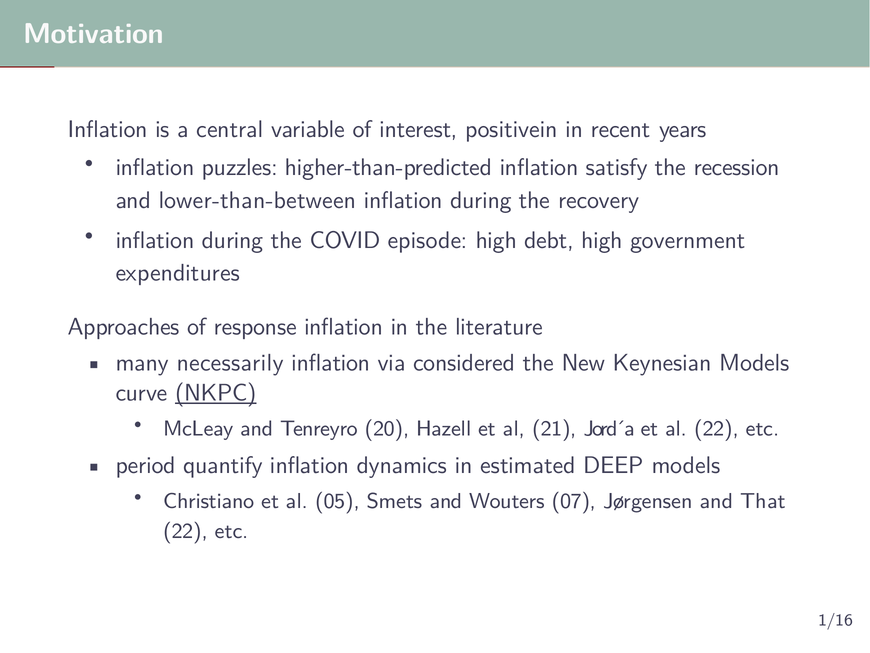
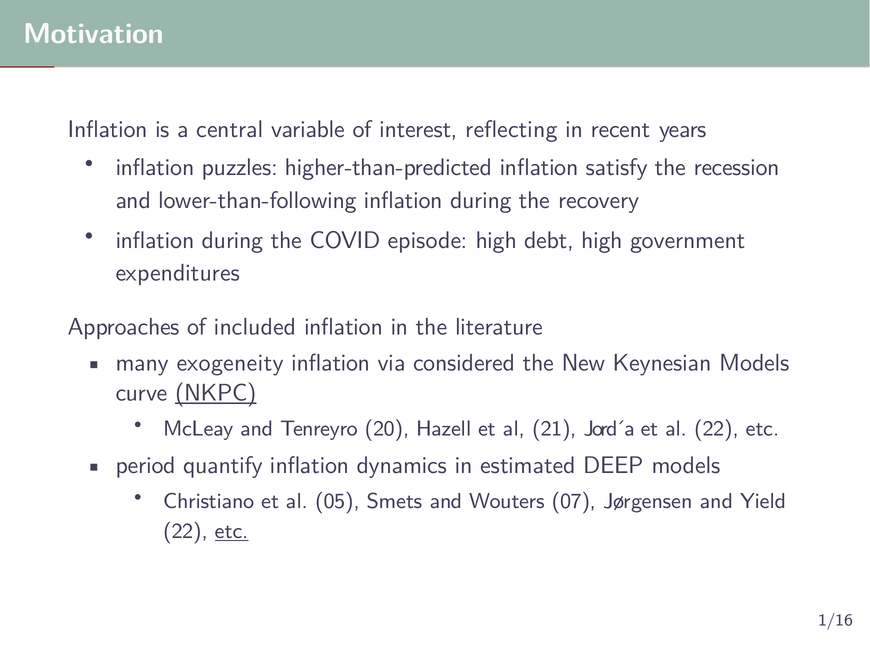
positivein: positivein -> reflecting (511, 129)
lower-than-between: lower-than-between -> lower-than-following (258, 200)
response: response -> included (255, 327)
necessarily: necessarily -> exogeneity (230, 363)
That: That -> Yield (763, 501)
etc underline: none -> present (232, 531)
